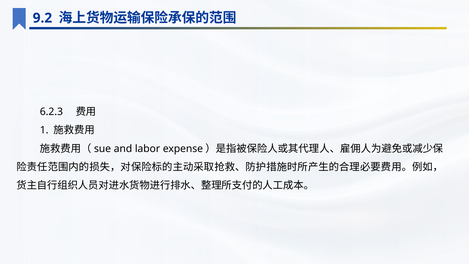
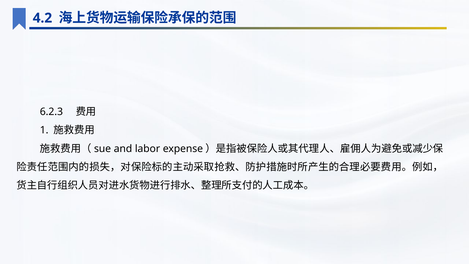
9.2: 9.2 -> 4.2 (42, 18)
